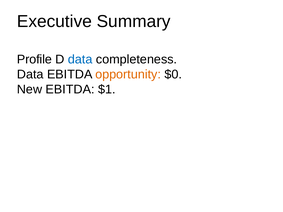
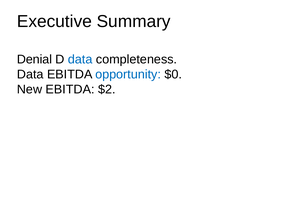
Profile: Profile -> Denial (34, 59)
opportunity colour: orange -> blue (128, 74)
$1: $1 -> $2 (107, 90)
